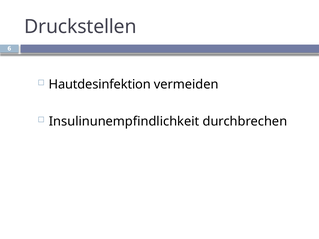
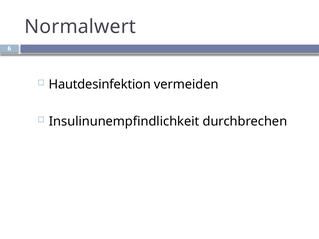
Druckstellen: Druckstellen -> Normalwert (80, 27)
